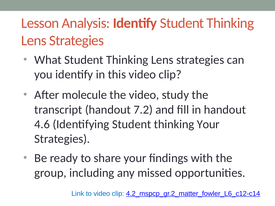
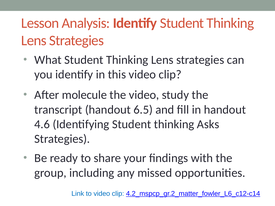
7.2: 7.2 -> 6.5 (143, 110)
thinking Your: Your -> Asks (208, 124)
